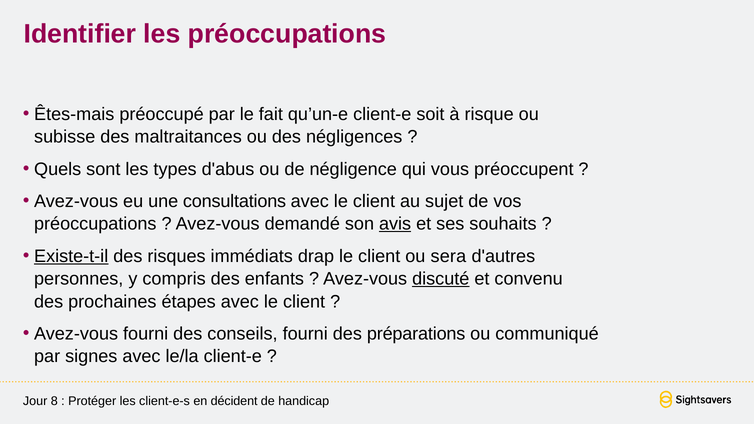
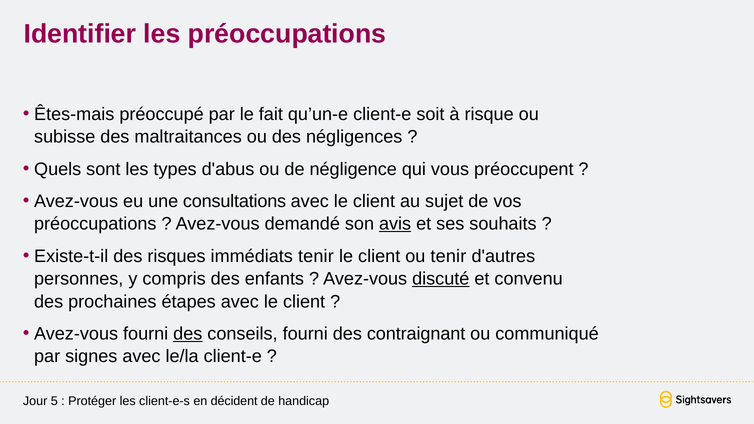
Existe-t-il underline: present -> none (71, 256)
immédiats drap: drap -> tenir (316, 256)
ou sera: sera -> tenir (448, 256)
des underline: none -> present (188, 334)
préparations: préparations -> contraignant (416, 334)
8: 8 -> 5 (54, 401)
